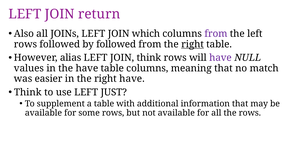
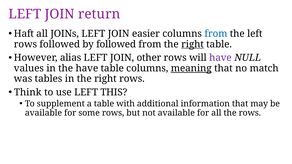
Also: Also -> Haft (24, 34)
which: which -> easier (146, 34)
from colour: purple -> blue (216, 34)
JOIN think: think -> other (149, 58)
meaning underline: none -> present (191, 68)
easier: easier -> tables (49, 79)
right have: have -> rows (132, 79)
JUST: JUST -> THIS (114, 92)
